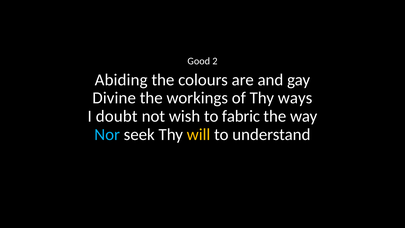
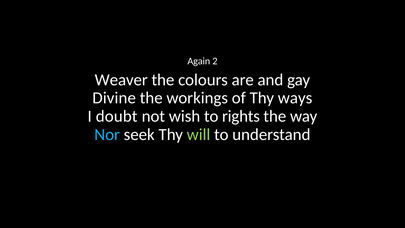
Good: Good -> Again (199, 61)
Abiding: Abiding -> Weaver (121, 80)
fabric: fabric -> rights (241, 116)
will colour: yellow -> light green (199, 134)
